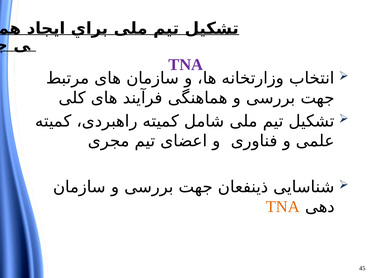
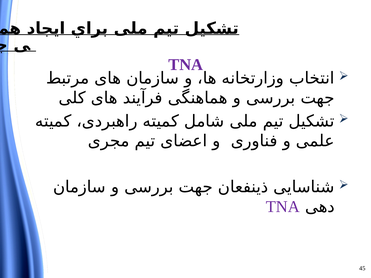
TNA colour: orange -> purple (283, 207)
